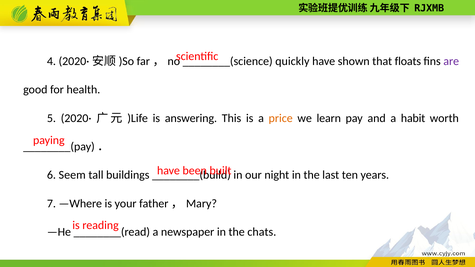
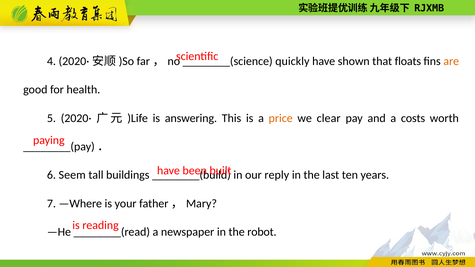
are colour: purple -> orange (451, 61)
learn: learn -> clear (329, 118)
habit: habit -> costs (413, 118)
night: night -> reply (277, 175)
chats: chats -> robot (262, 232)
